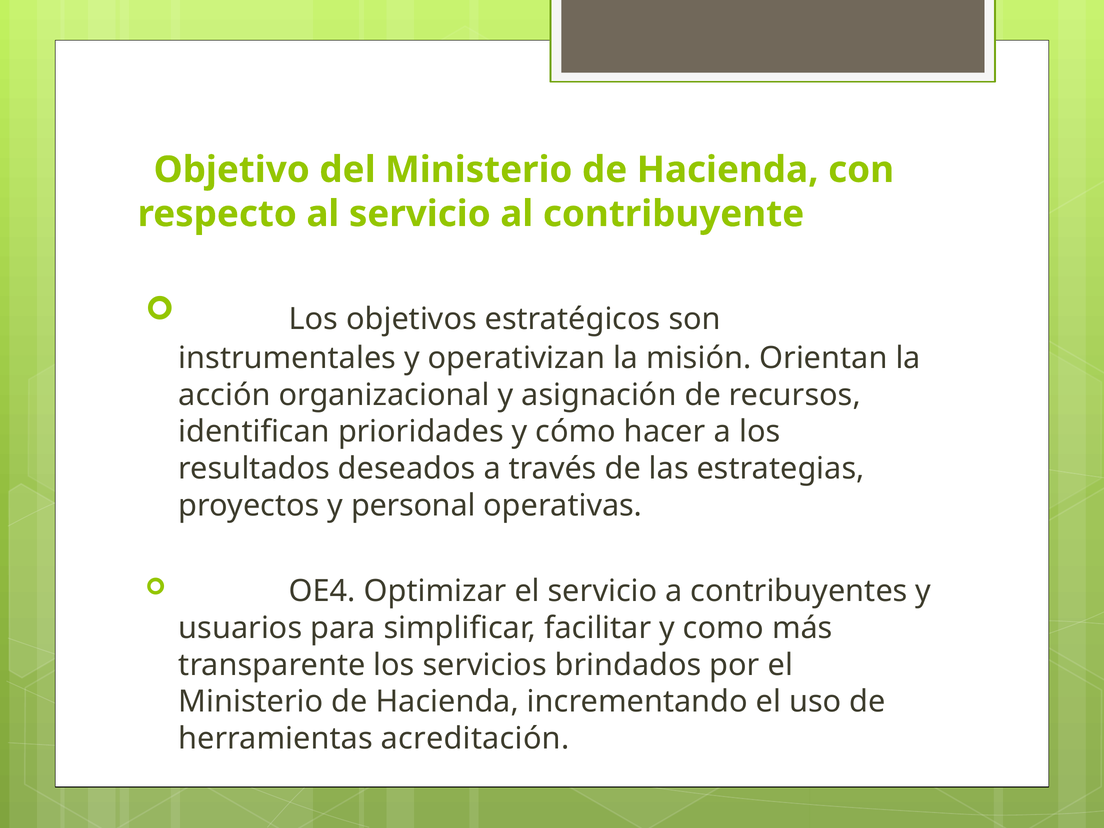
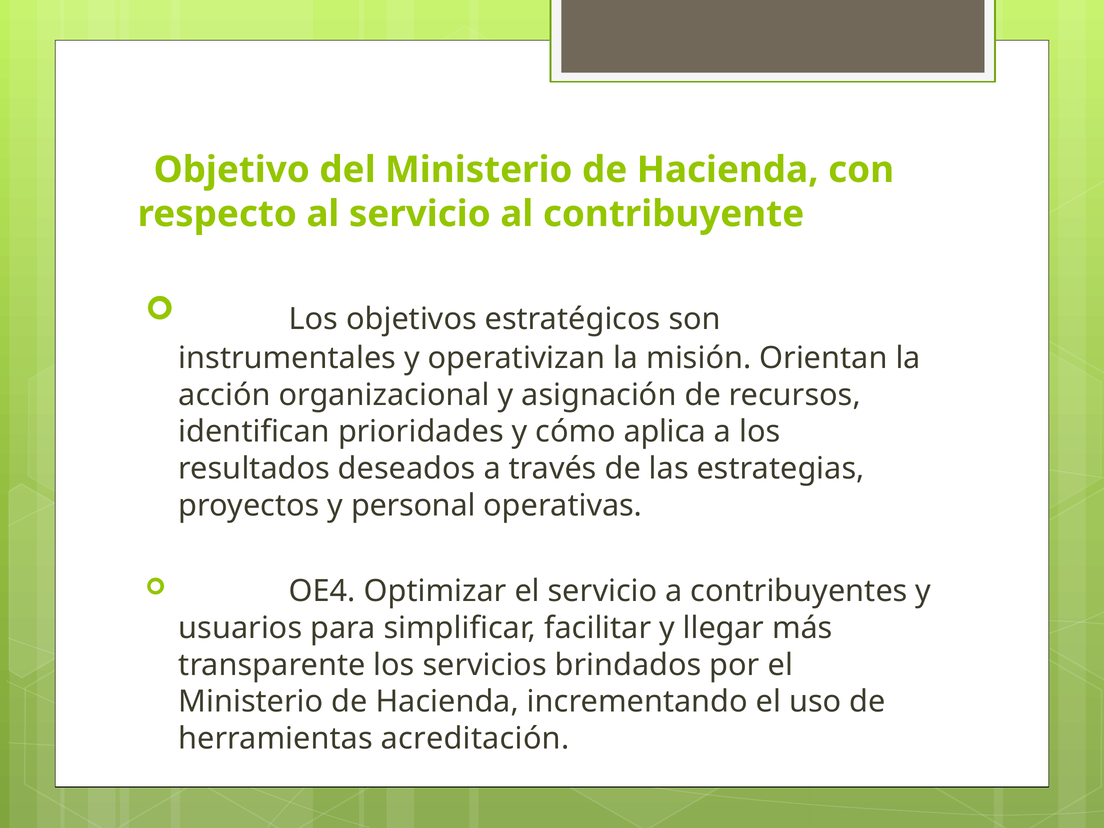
hacer: hacer -> aplica (665, 432)
como: como -> llegar (724, 628)
